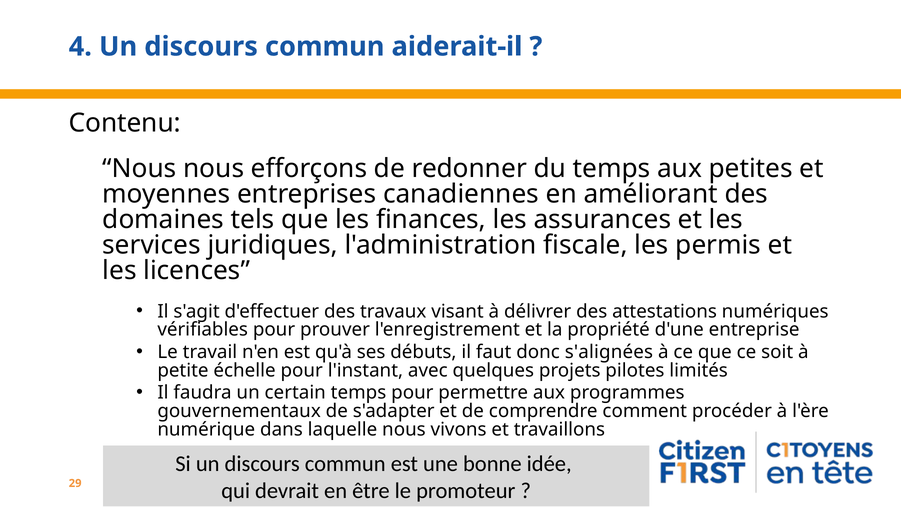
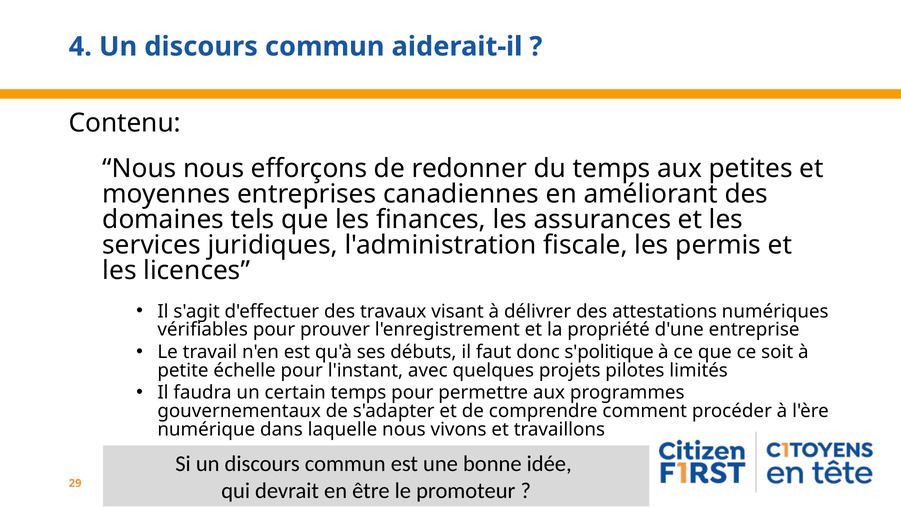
s'alignées: s'alignées -> s'politique (609, 352)
